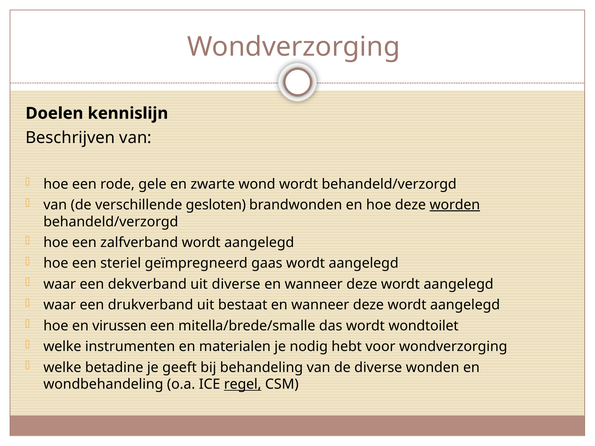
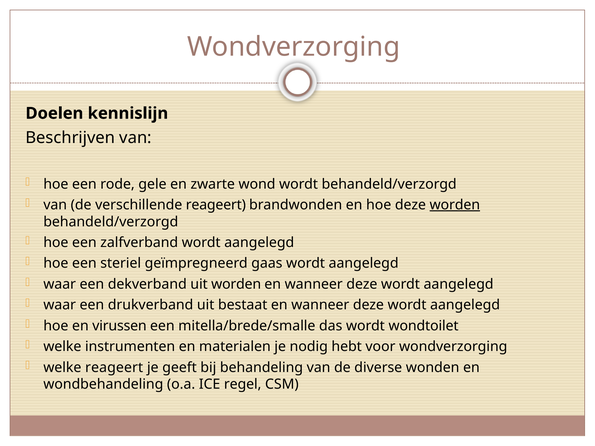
verschillende gesloten: gesloten -> reageert (216, 205)
uit diverse: diverse -> worden (236, 284)
welke betadine: betadine -> reageert (114, 368)
regel underline: present -> none (243, 384)
